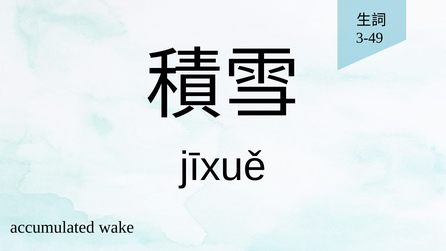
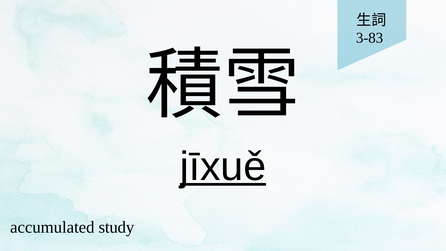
3-49: 3-49 -> 3-83 (370, 38)
jīxuě underline: none -> present (223, 167)
wake: wake -> study (116, 227)
